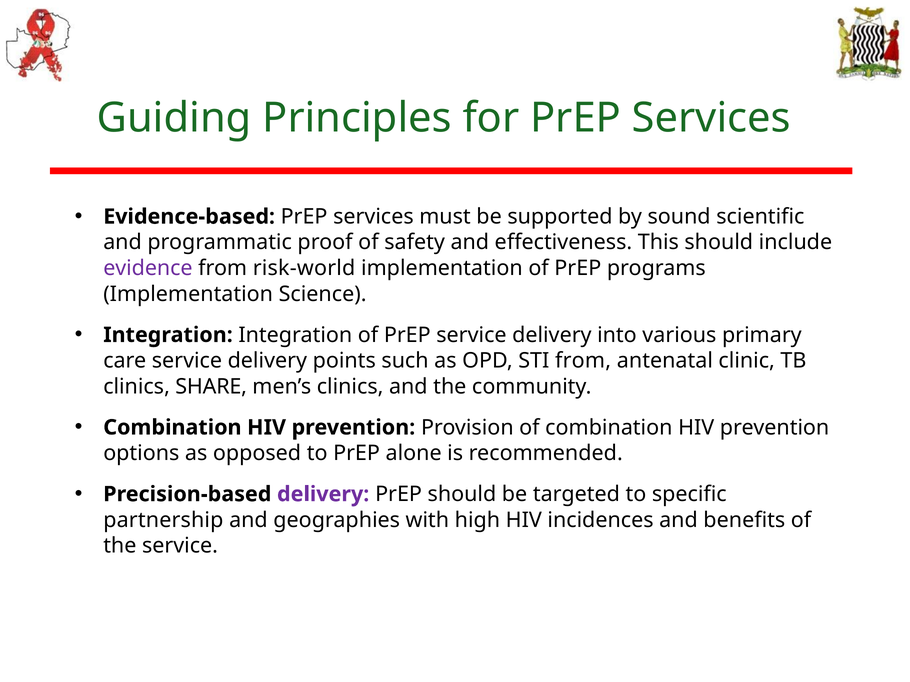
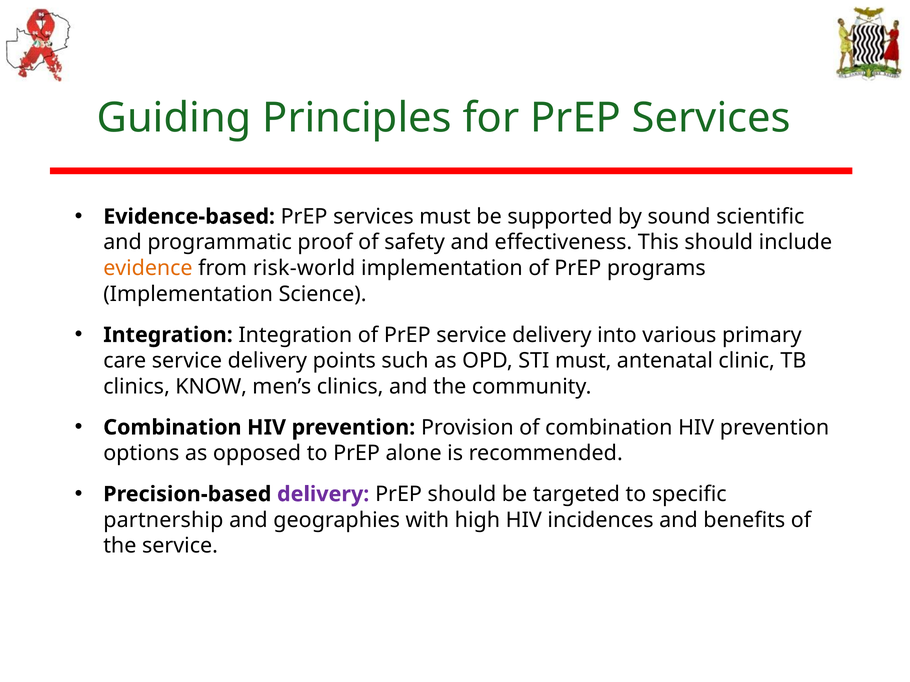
evidence colour: purple -> orange (148, 268)
STI from: from -> must (583, 361)
SHARE: SHARE -> KNOW (211, 387)
